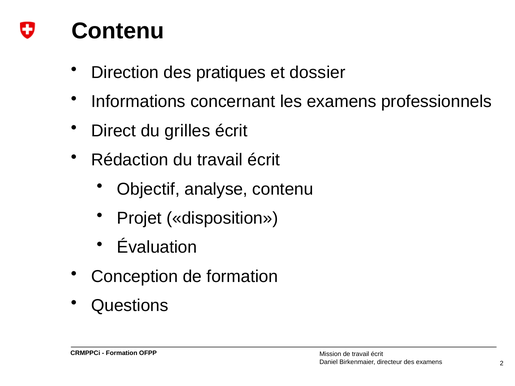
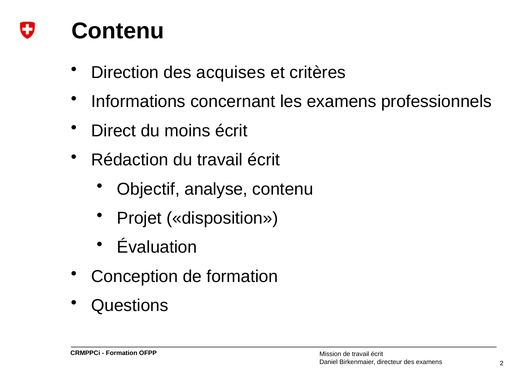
pratiques: pratiques -> acquises (231, 72)
dossier: dossier -> critères (318, 72)
grilles: grilles -> moins (188, 131)
